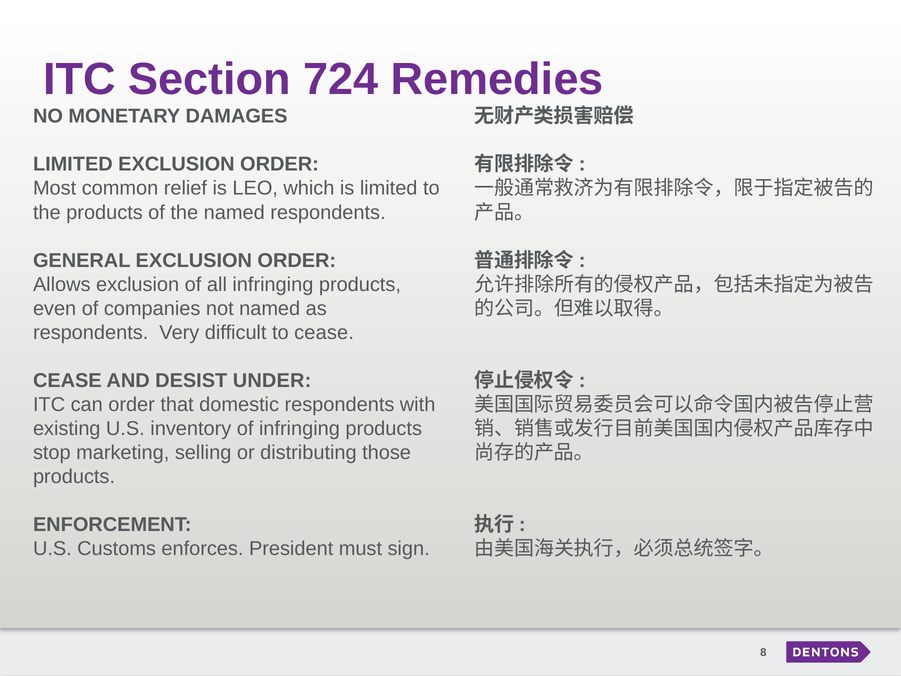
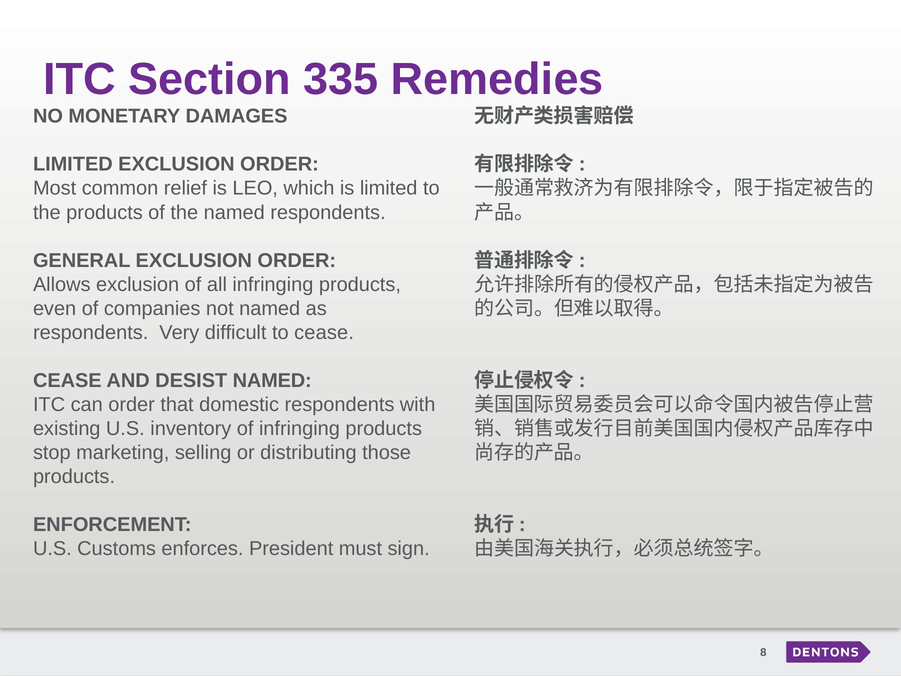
724: 724 -> 335 (341, 79)
DESIST UNDER: UNDER -> NAMED (272, 380)
